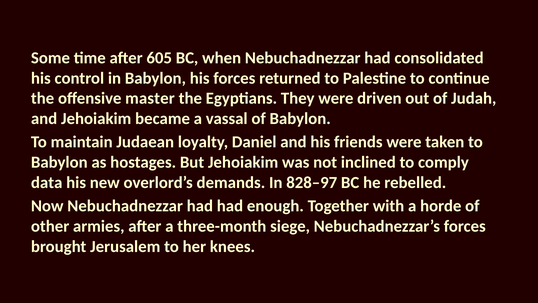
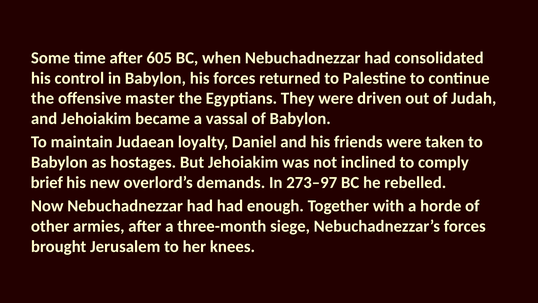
data: data -> brief (47, 182)
828–97: 828–97 -> 273–97 (312, 182)
